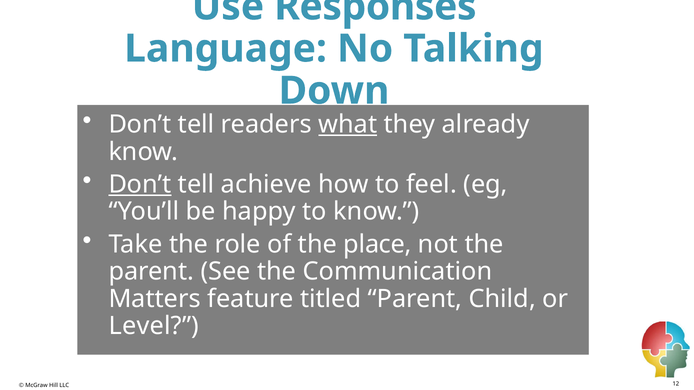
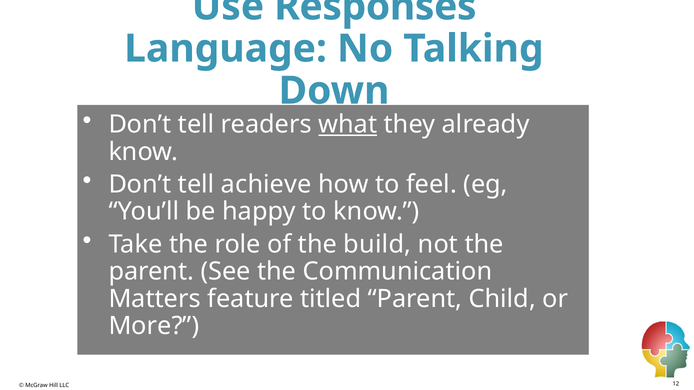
Don’t underline: present -> none (140, 184)
place: place -> build (377, 244)
Level: Level -> More (154, 326)
